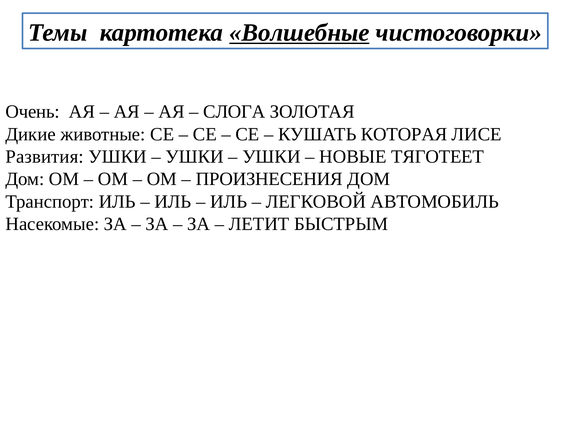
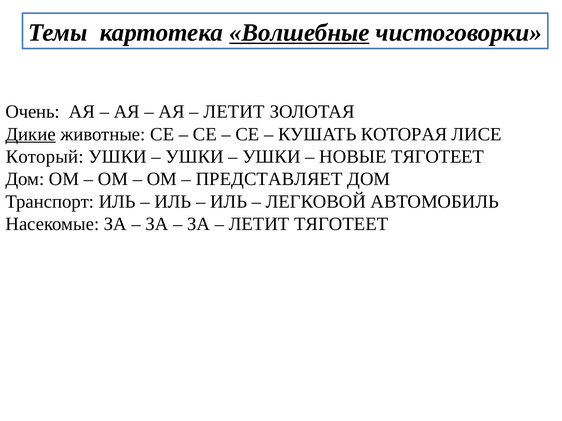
СЛОГА: СЛОГА -> ЛЕТИТ (234, 112)
Дикие underline: none -> present (31, 134)
Развития: Развития -> Который (45, 157)
ПРОИЗНЕСЕНИЯ: ПРОИЗНЕСЕНИЯ -> ПРЕДСТАВЛЯЕТ (269, 179)
ЛЕТИТ БЫСТРЫМ: БЫСТРЫМ -> ТЯГОТЕЕТ (341, 224)
